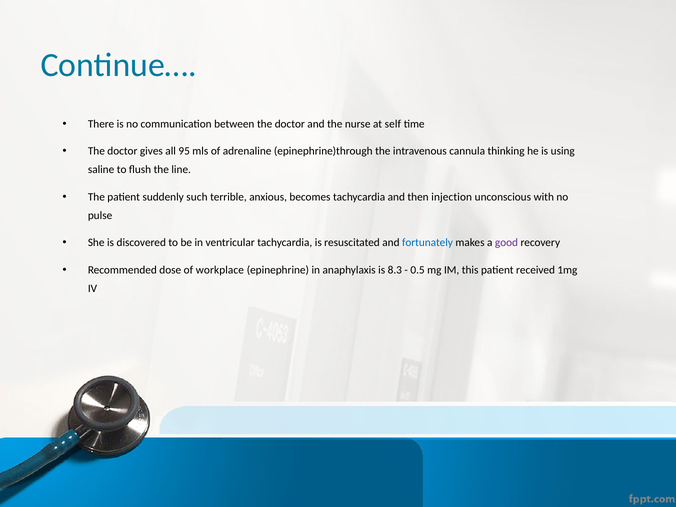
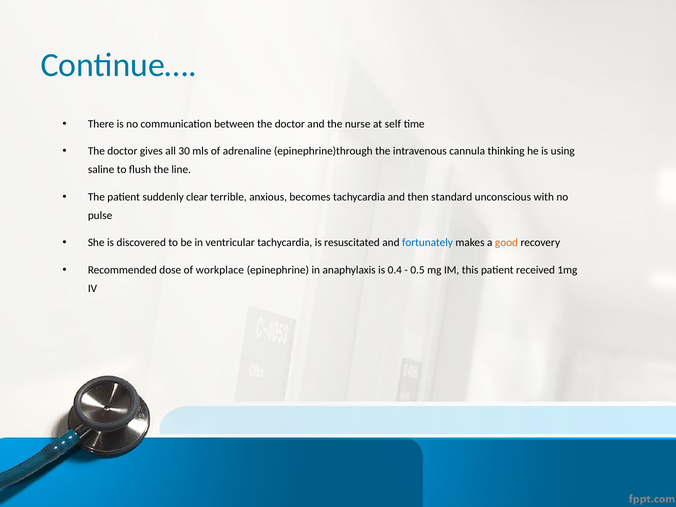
95: 95 -> 30 (184, 151)
such: such -> clear (197, 197)
injection: injection -> standard (452, 197)
good colour: purple -> orange (506, 243)
8.3: 8.3 -> 0.4 (395, 270)
